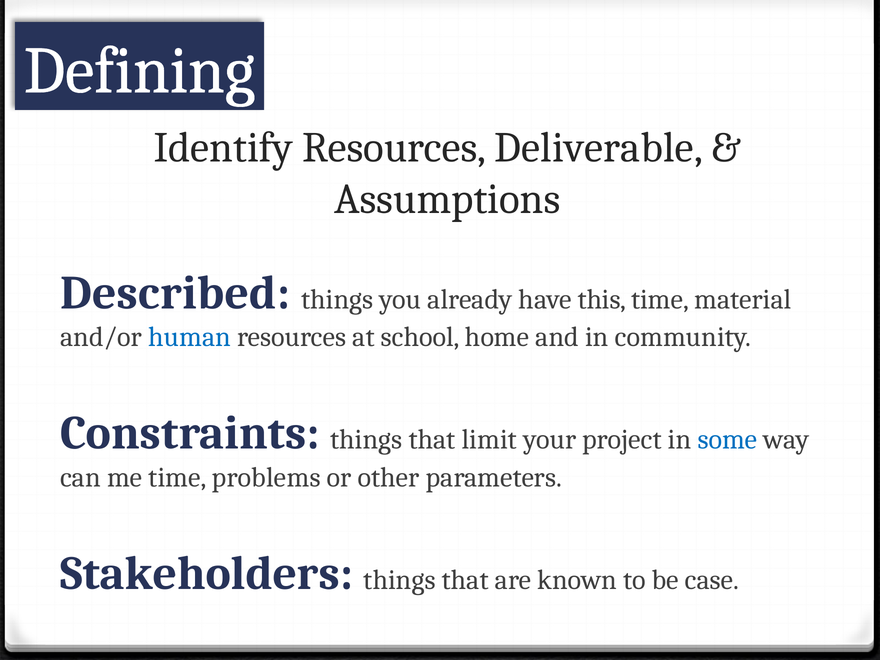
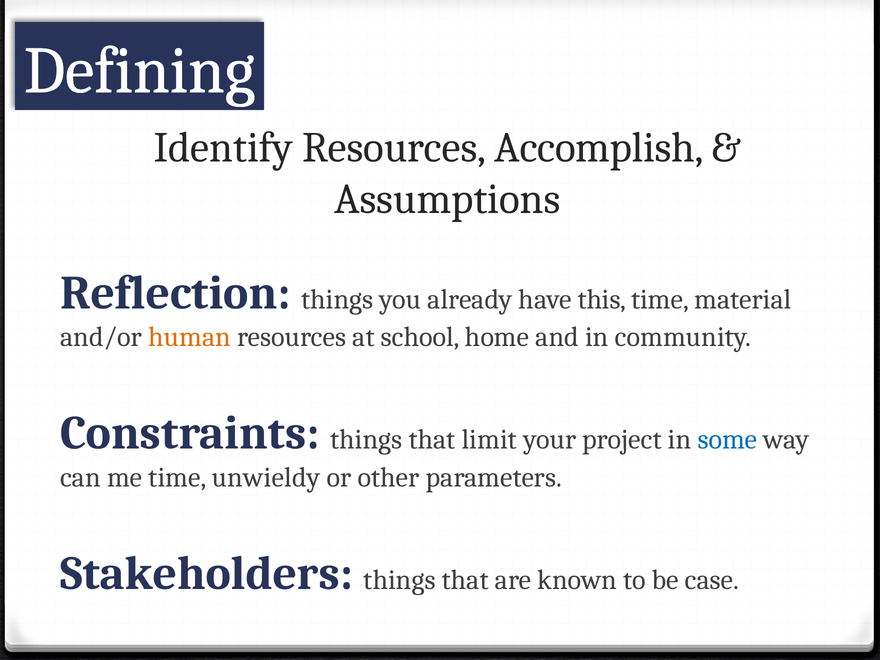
Deliverable: Deliverable -> Accomplish (599, 148)
Described: Described -> Reflection (175, 293)
human colour: blue -> orange (190, 337)
problems: problems -> unwieldy (266, 477)
